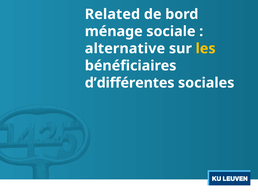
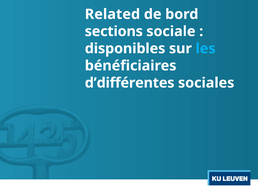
ménage: ménage -> sections (114, 31)
alternative: alternative -> disponibles (125, 49)
les colour: yellow -> light blue (206, 49)
